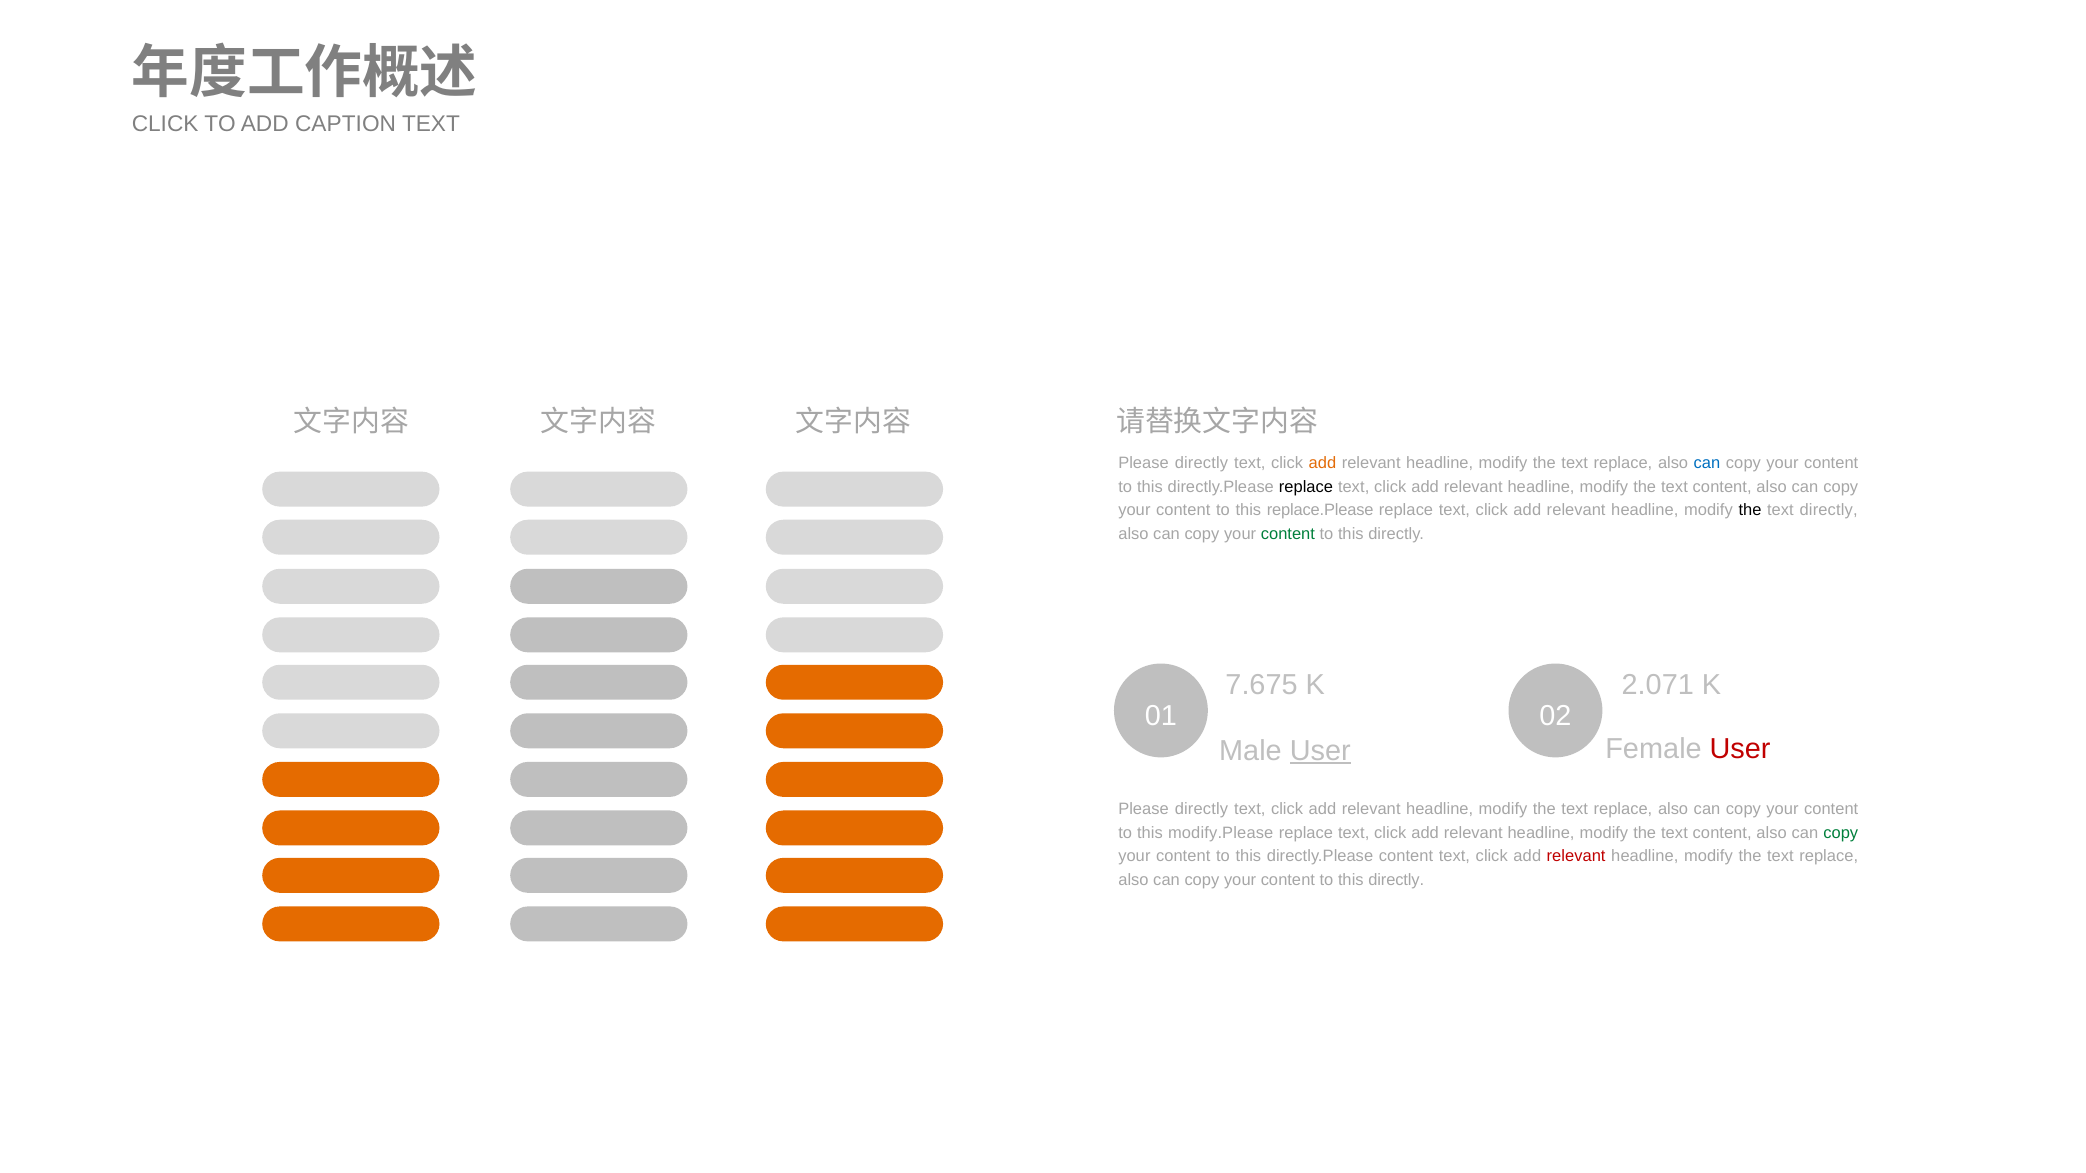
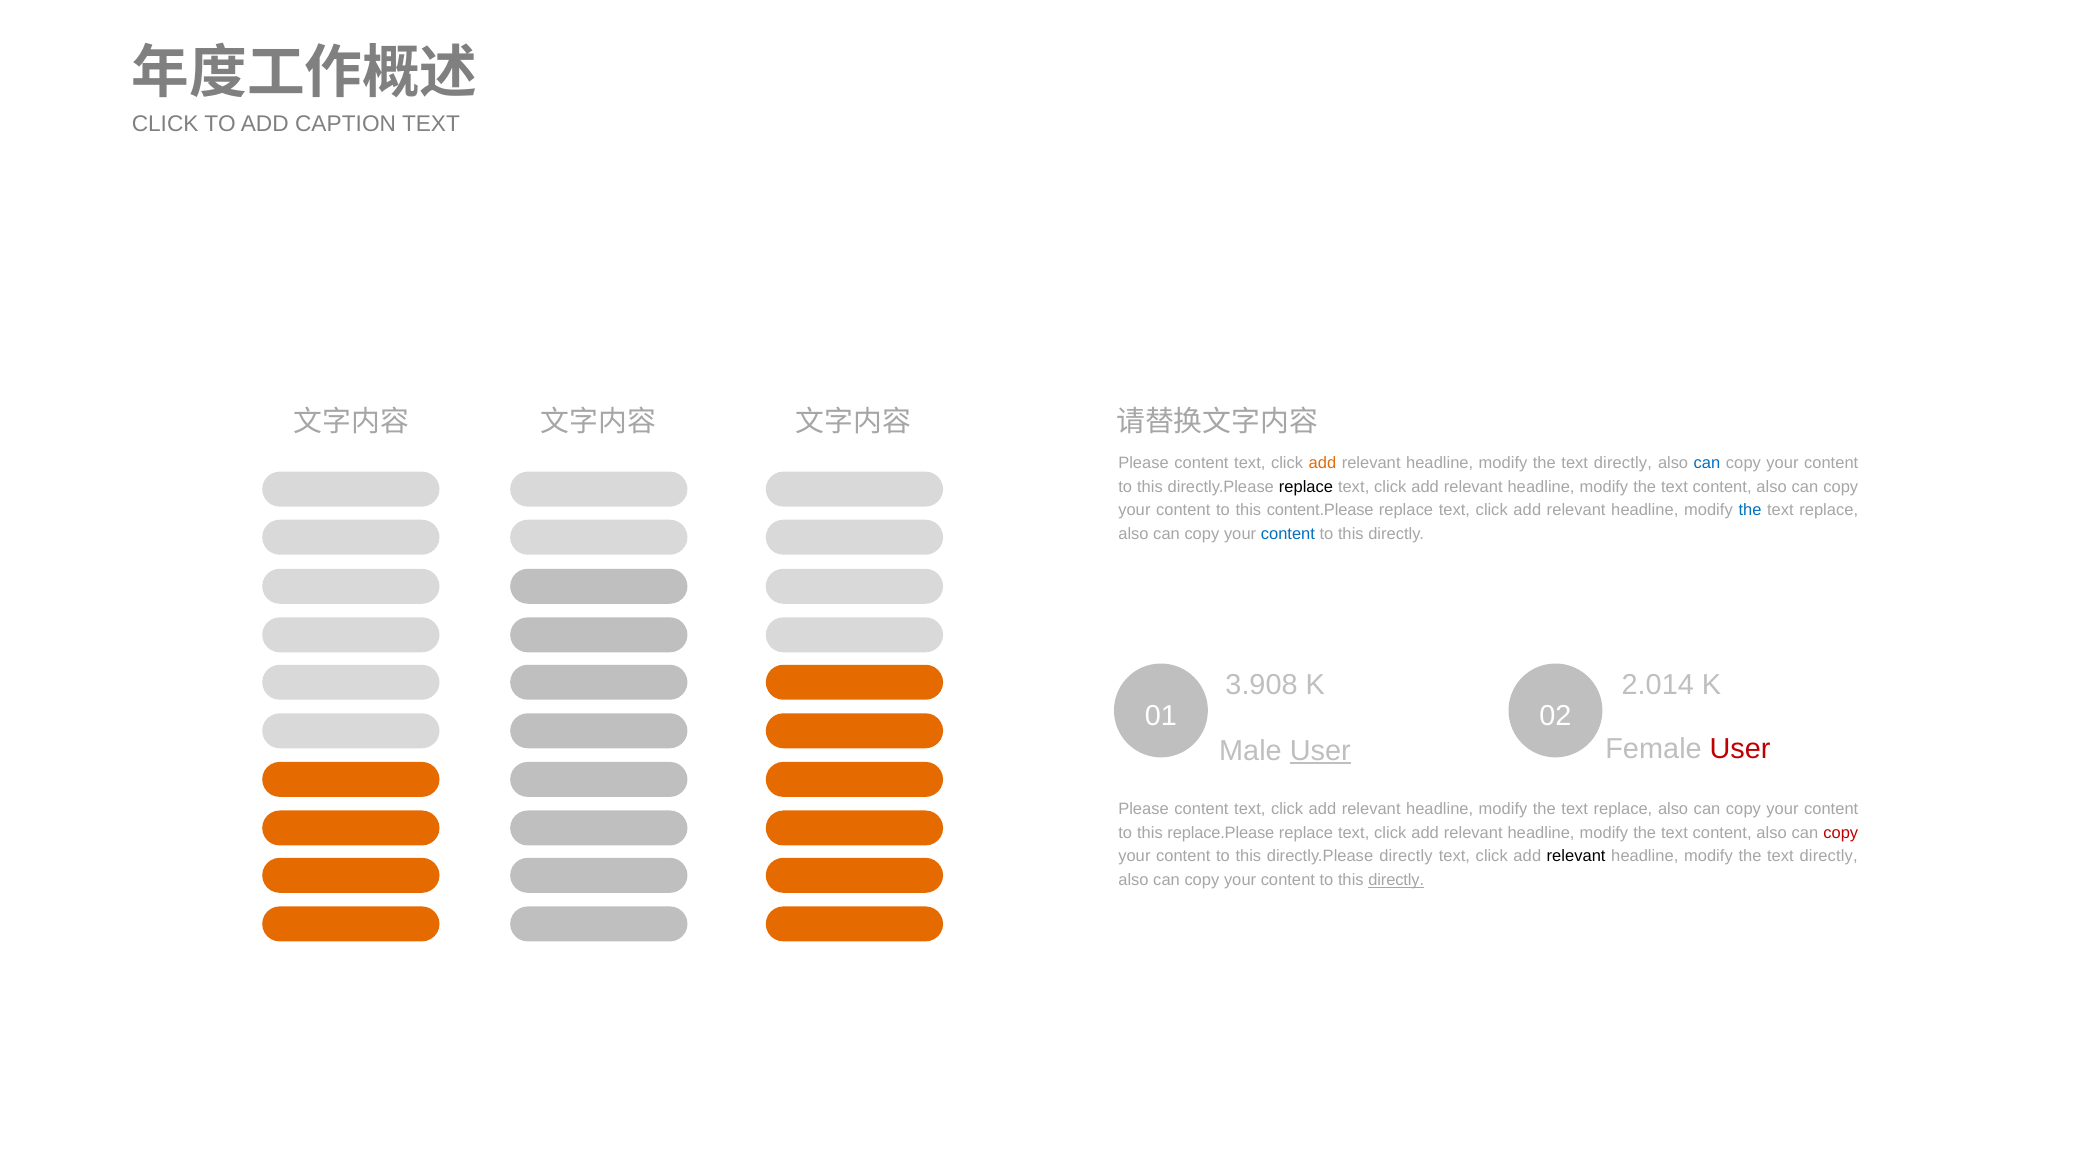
directly: directly -> content (1201, 463)
replace: replace -> directly (1623, 463)
replace.Please: replace.Please -> content.Please (1320, 511)
the colour: black -> blue (1750, 511)
directly: directly -> replace (1829, 511)
content colour: green -> blue (1288, 534)
7.675: 7.675 -> 3.908 (1262, 686)
2.071: 2.071 -> 2.014 (1658, 686)
directly: directly -> content (1201, 809)
modify.Please: modify.Please -> replace.Please (1221, 833)
copy colour: green -> red (1841, 833)
directly.Please content: content -> directly (1406, 857)
relevant colour: red -> black (1576, 857)
replace: replace -> directly (1829, 857)
directly underline: none -> present (1396, 880)
